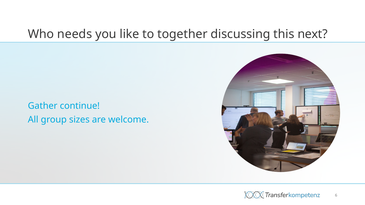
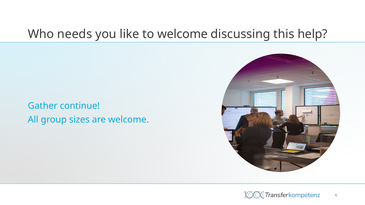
to together: together -> welcome (183, 34)
next: next -> help (313, 34)
